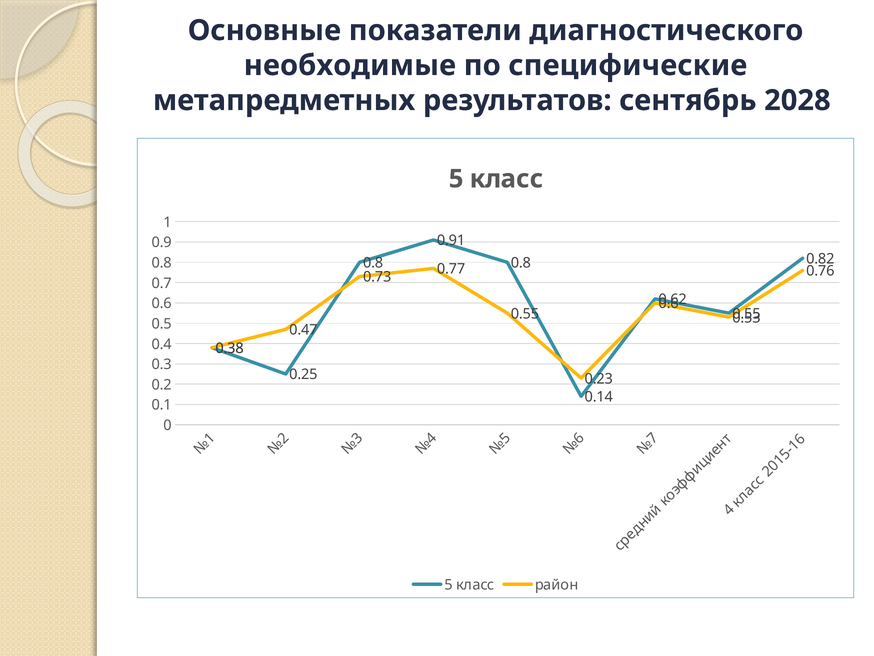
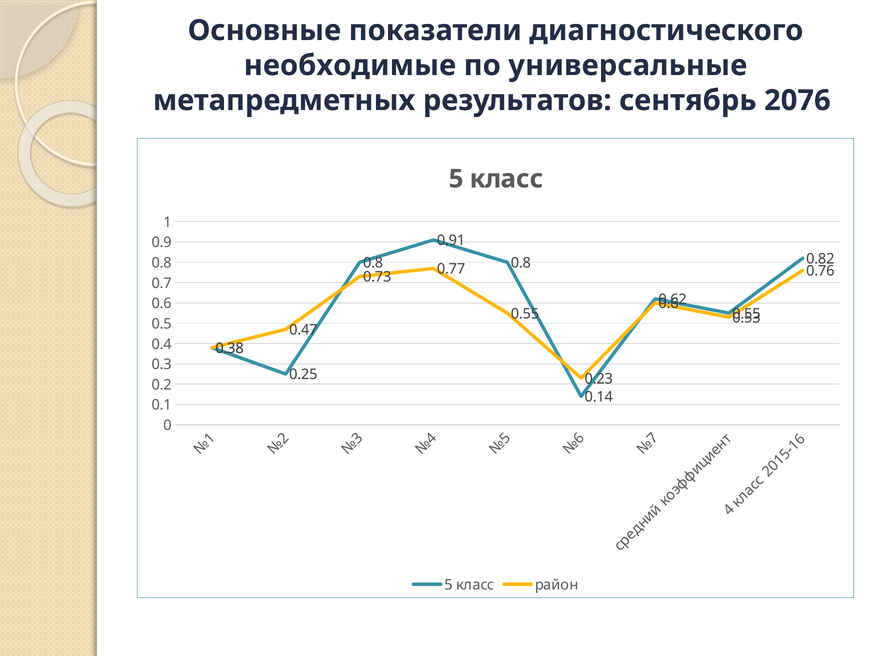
специфические: специфические -> универсальные (628, 65)
2028: 2028 -> 2076 (797, 100)
